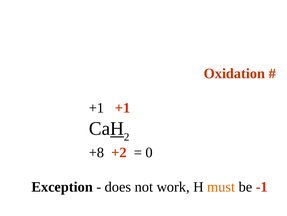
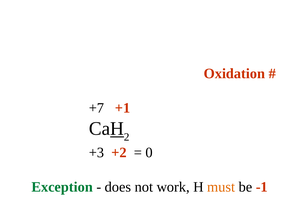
+1: +1 -> +7 (97, 108)
+8: +8 -> +3 (97, 152)
Exception colour: black -> green (62, 186)
